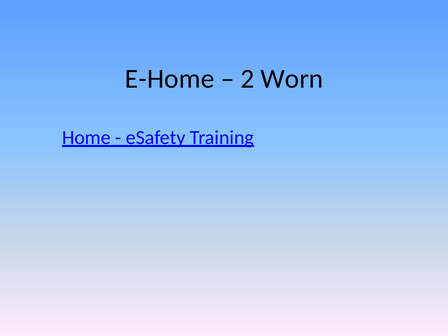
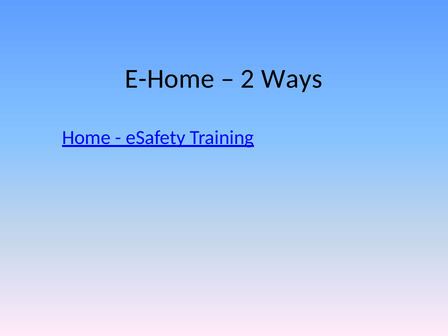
Worn: Worn -> Ways (292, 79)
